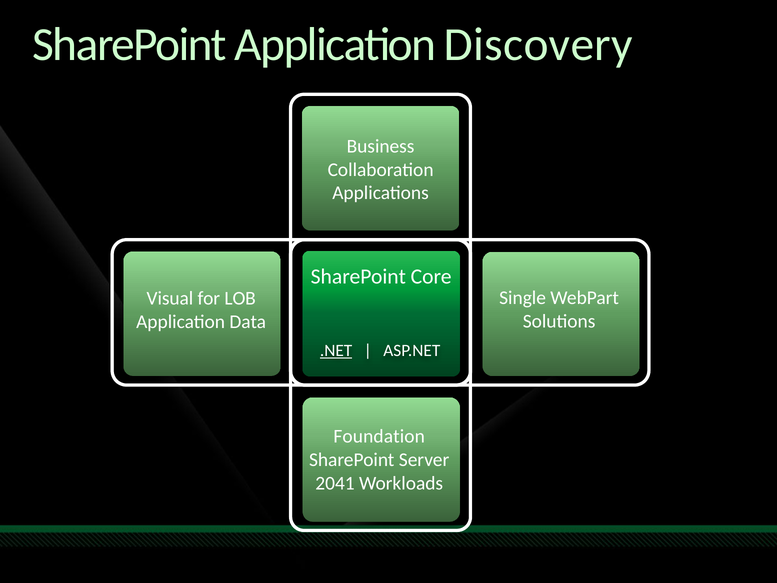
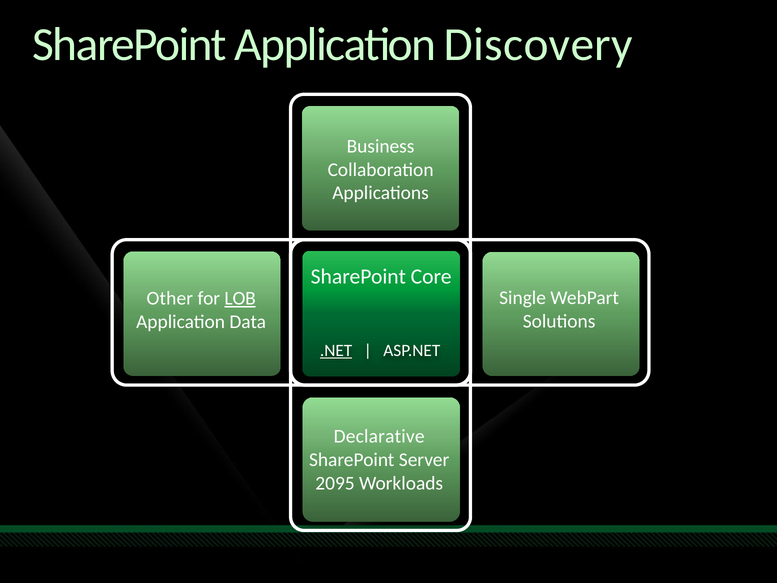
Visual: Visual -> Other (170, 298)
LOB underline: none -> present (240, 298)
Foundation: Foundation -> Declarative (379, 436)
2041: 2041 -> 2095 (335, 483)
